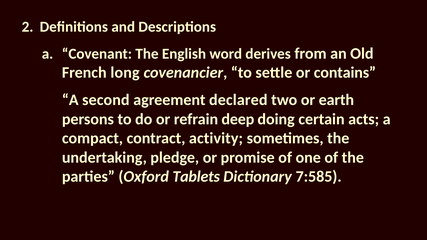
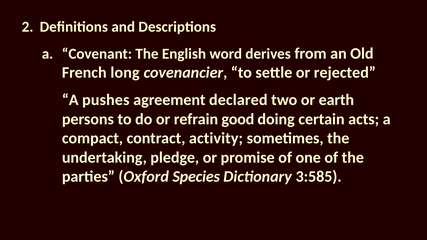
contains: contains -> rejected (345, 73)
second: second -> pushes (106, 100)
deep: deep -> good (238, 119)
Tablets: Tablets -> Species (196, 177)
7:585: 7:585 -> 3:585 (319, 177)
